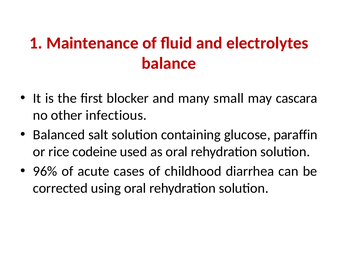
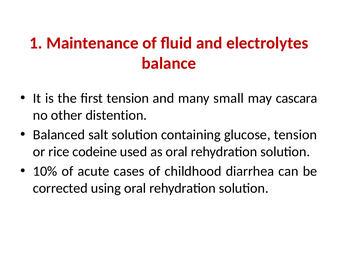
first blocker: blocker -> tension (128, 98)
infectious: infectious -> distention (116, 115)
glucose paraffin: paraffin -> tension (295, 135)
96%: 96% -> 10% (45, 172)
